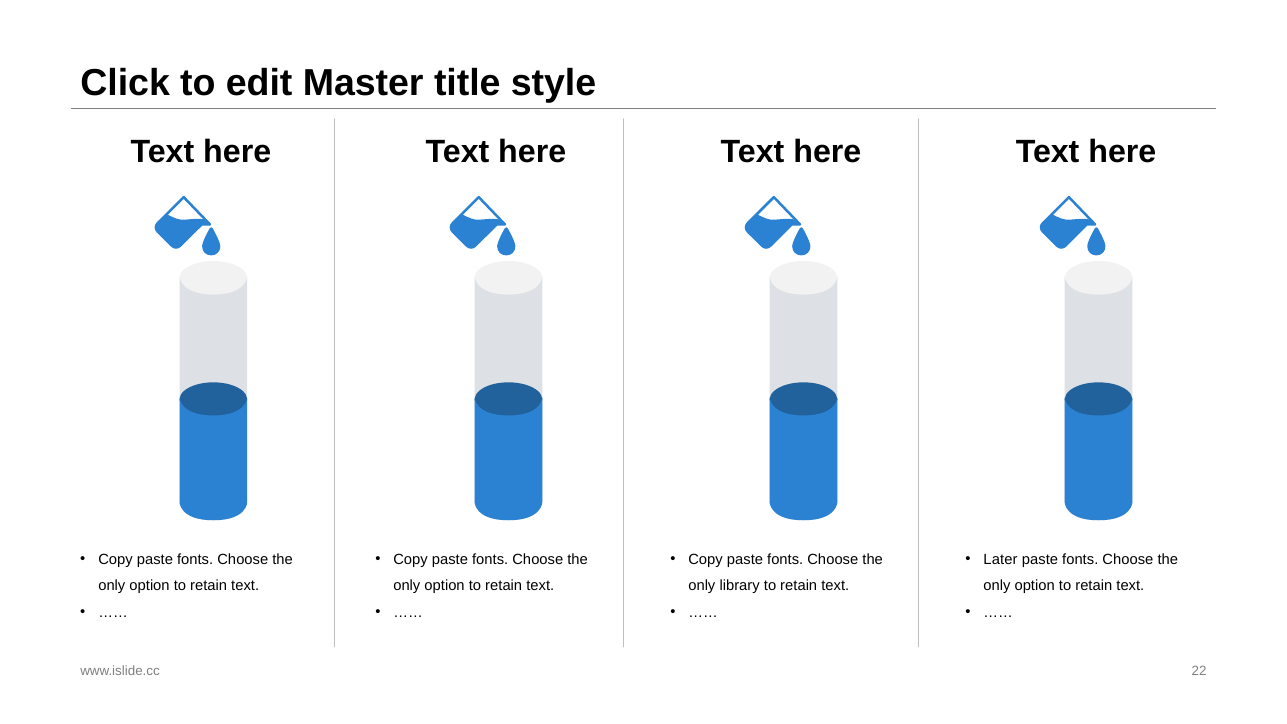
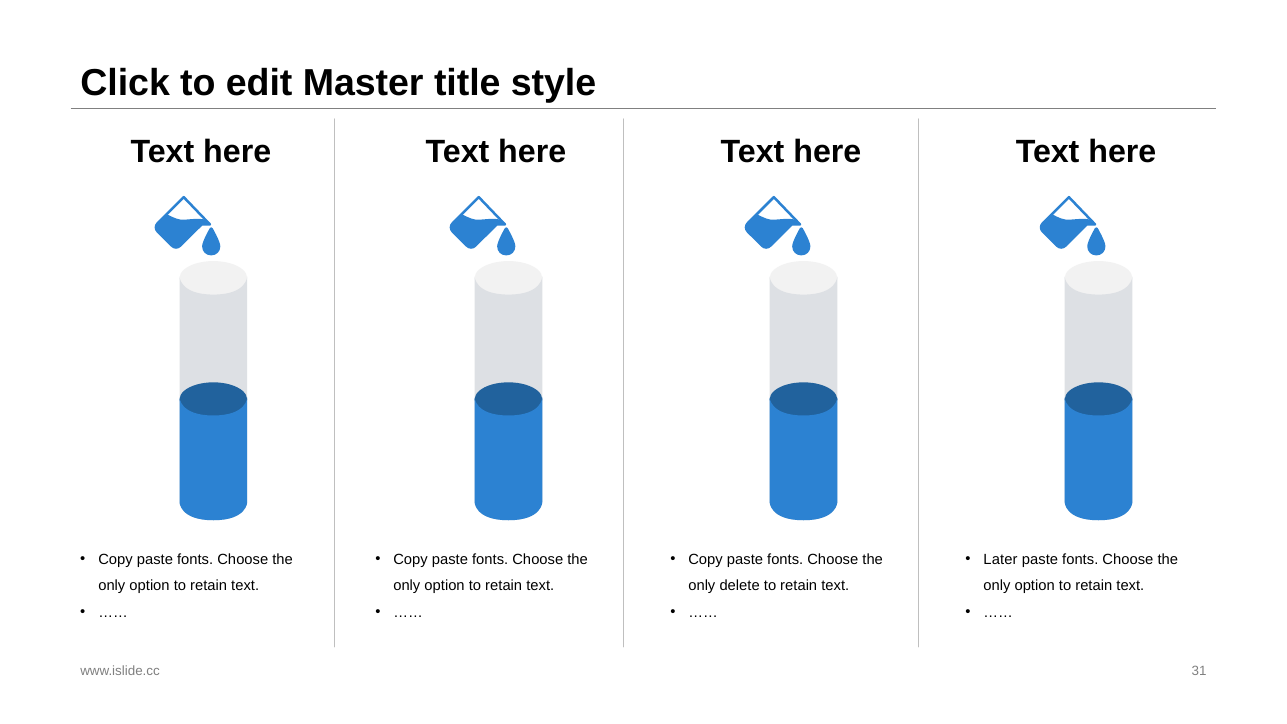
library: library -> delete (740, 586)
22: 22 -> 31 (1199, 671)
